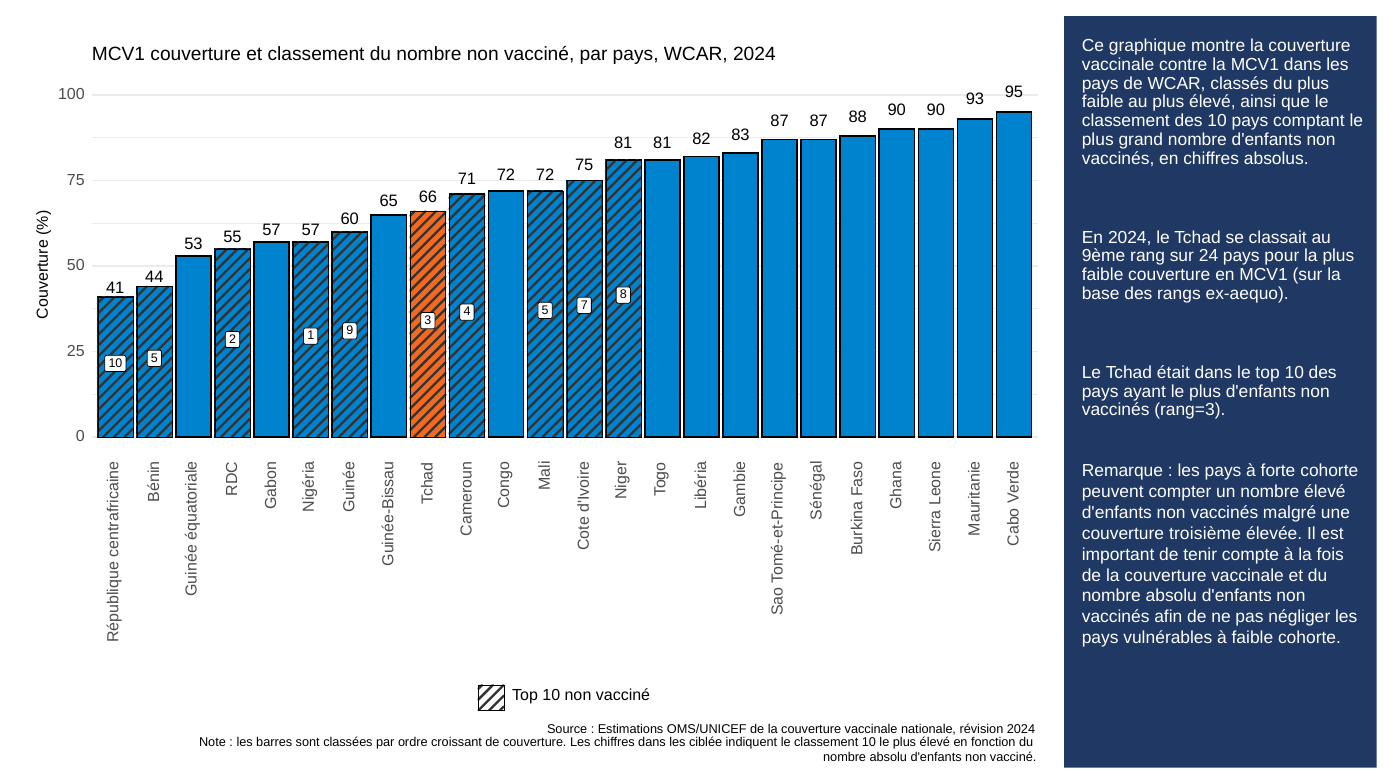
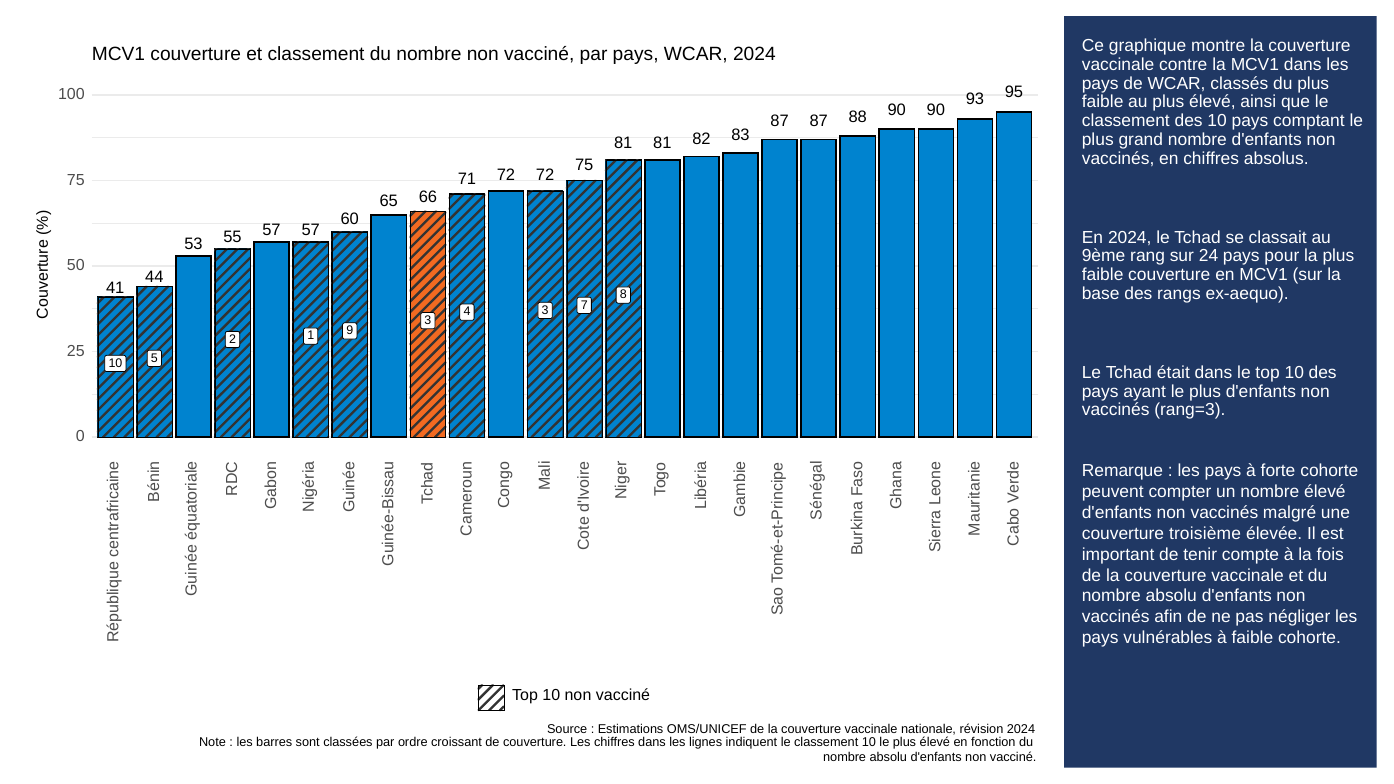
4 5: 5 -> 3 (545, 310)
ciblée: ciblée -> lignes (706, 743)
